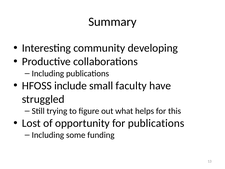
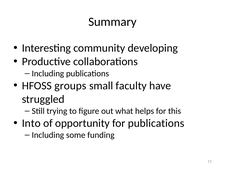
include: include -> groups (70, 86)
Lost: Lost -> Into (31, 123)
